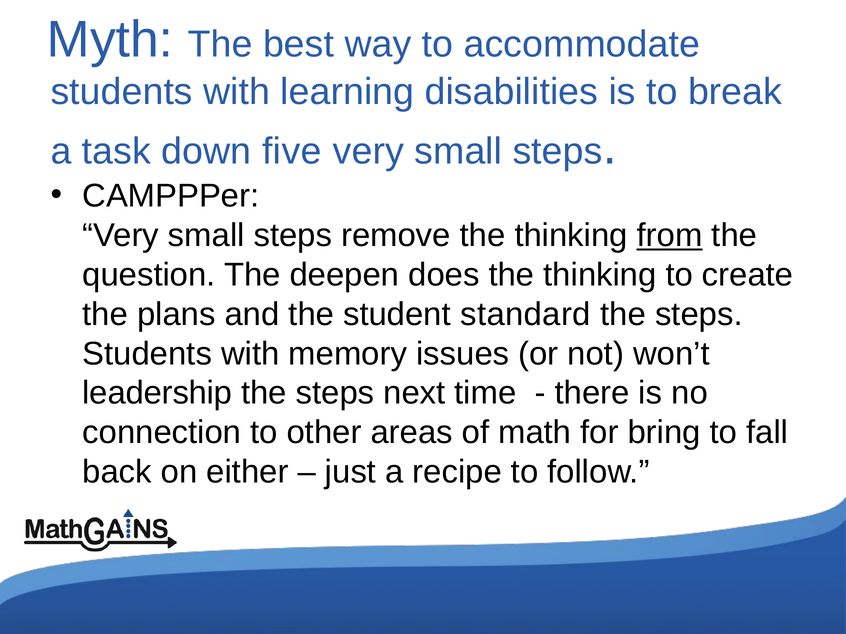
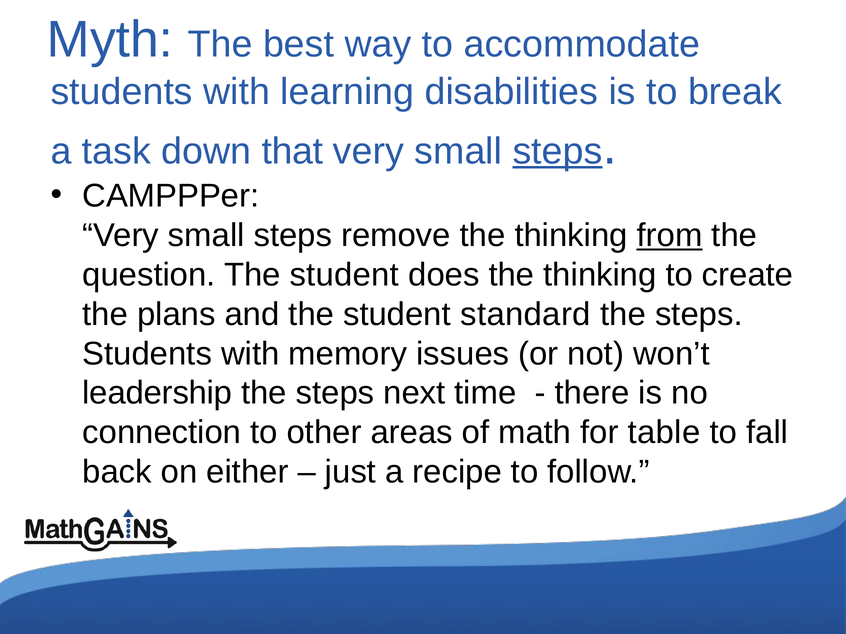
five: five -> that (292, 151)
steps underline: none -> present (558, 151)
question The deepen: deepen -> student (344, 275)
bring: bring -> table (664, 433)
